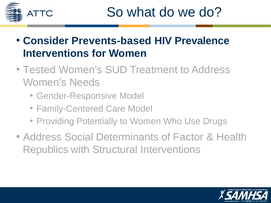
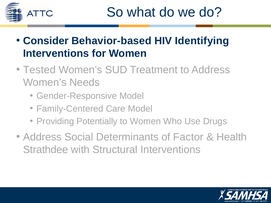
Prevents-based: Prevents-based -> Behavior-based (112, 41)
Prevalence: Prevalence -> Identifying (202, 41)
Republics: Republics -> Strathdee (46, 150)
